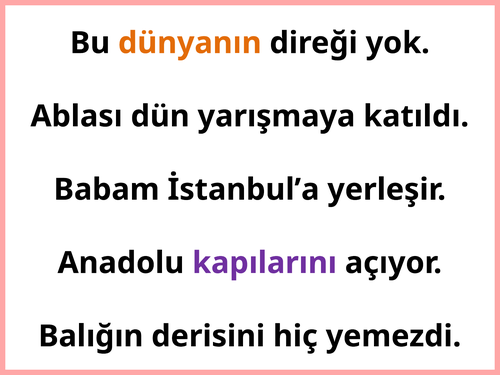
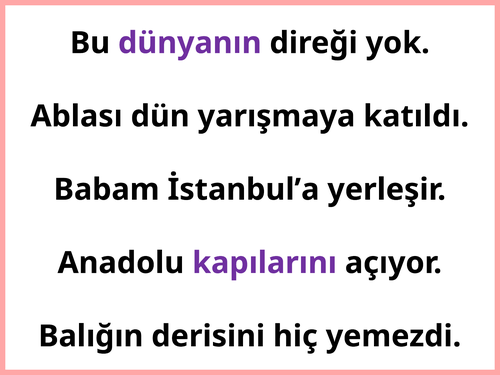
dünyanın colour: orange -> purple (190, 43)
